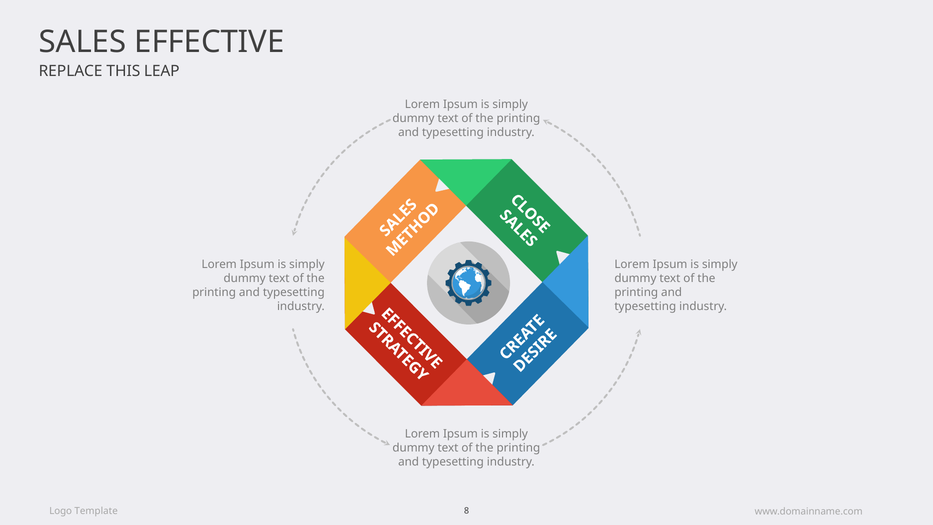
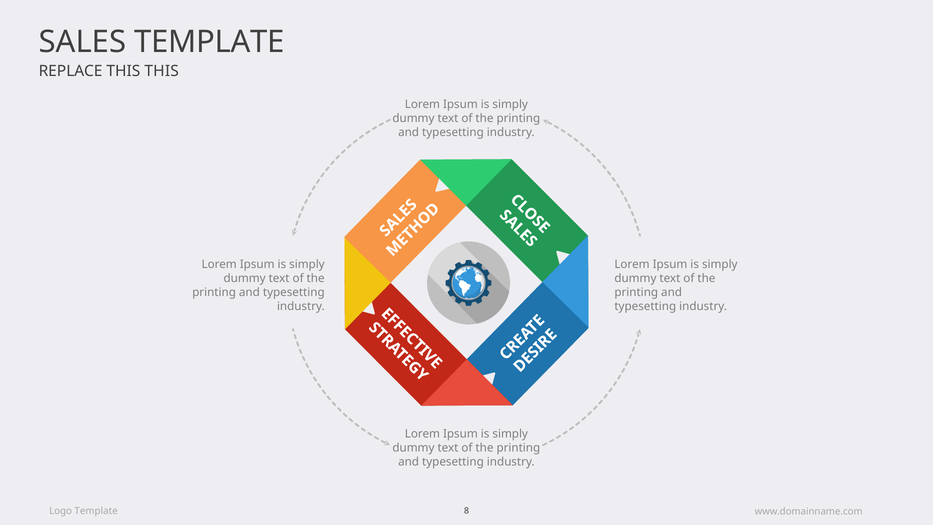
SALES EFFECTIVE: EFFECTIVE -> TEMPLATE (209, 42)
THIS LEAP: LEAP -> THIS (162, 71)
